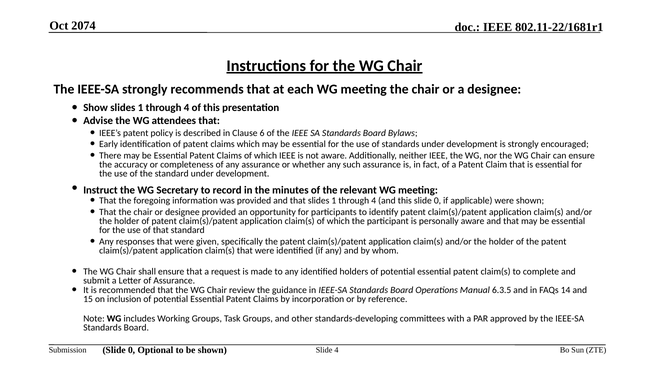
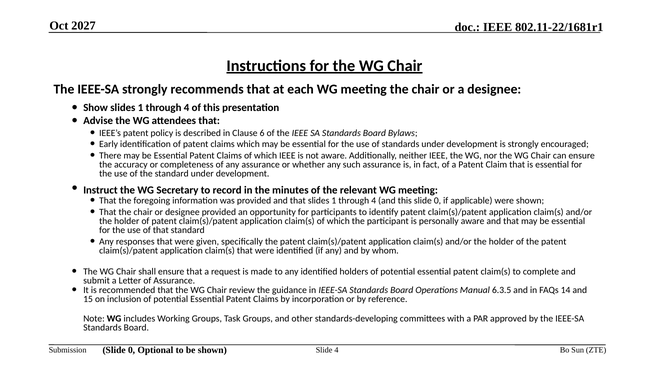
2074: 2074 -> 2027 (83, 26)
